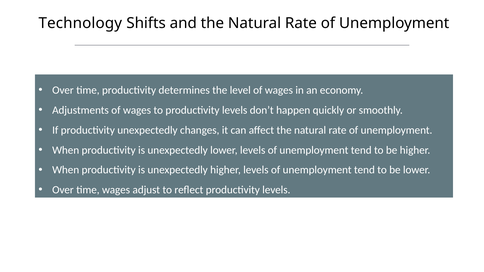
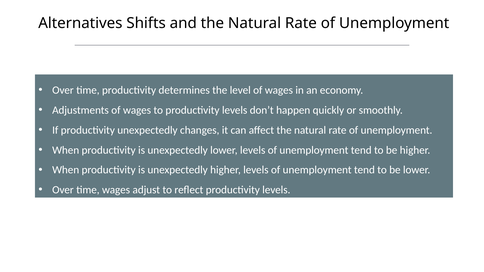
Technology: Technology -> Alternatives (80, 23)
